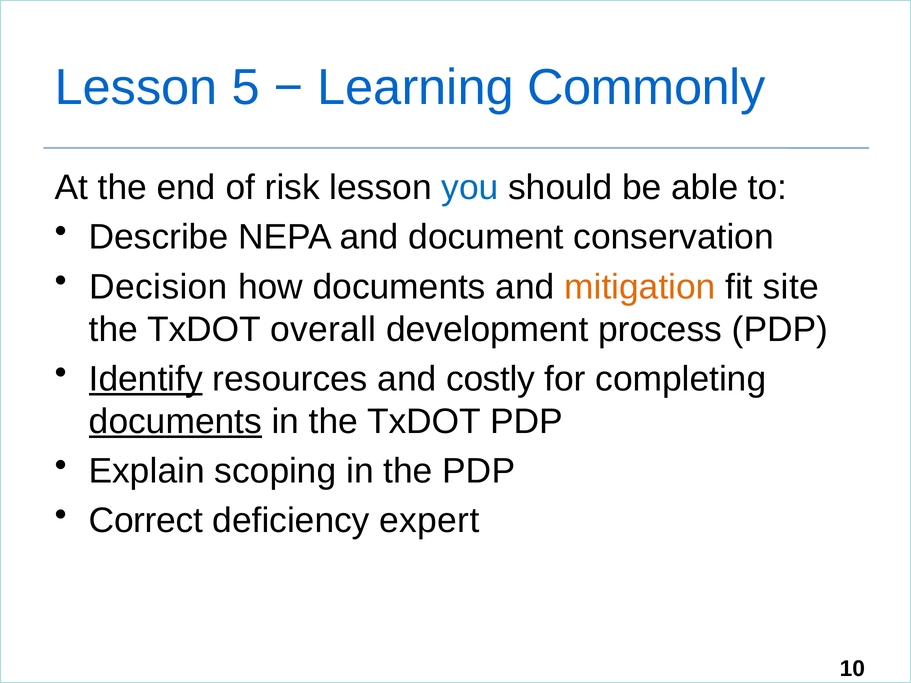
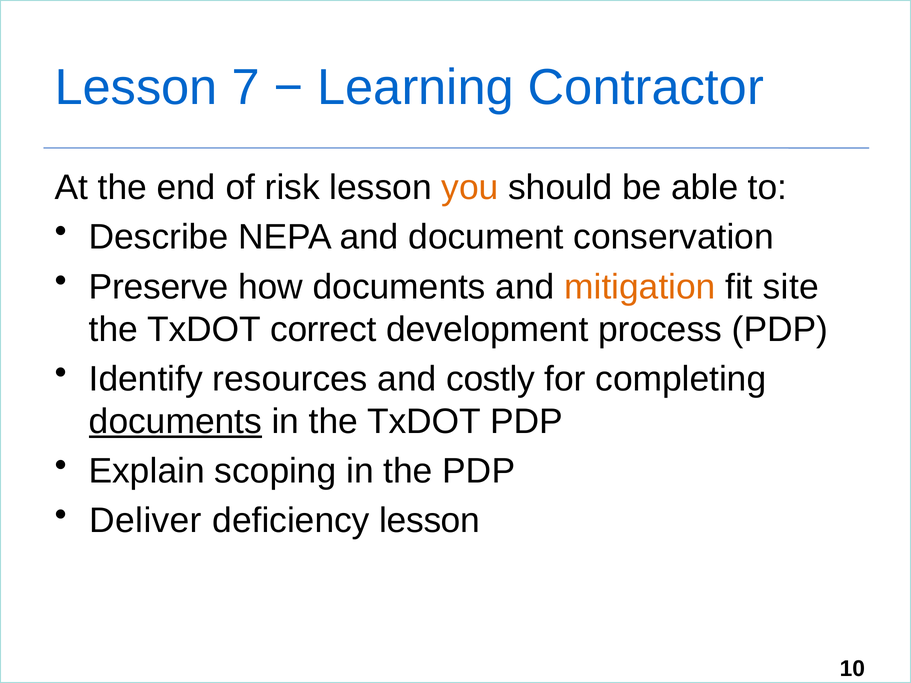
5: 5 -> 7 (246, 88)
Commonly: Commonly -> Contractor (646, 88)
you colour: blue -> orange (470, 188)
Decision: Decision -> Preserve (159, 287)
overall: overall -> correct (323, 330)
Identify underline: present -> none (146, 379)
Correct: Correct -> Deliver (146, 521)
deficiency expert: expert -> lesson (430, 521)
